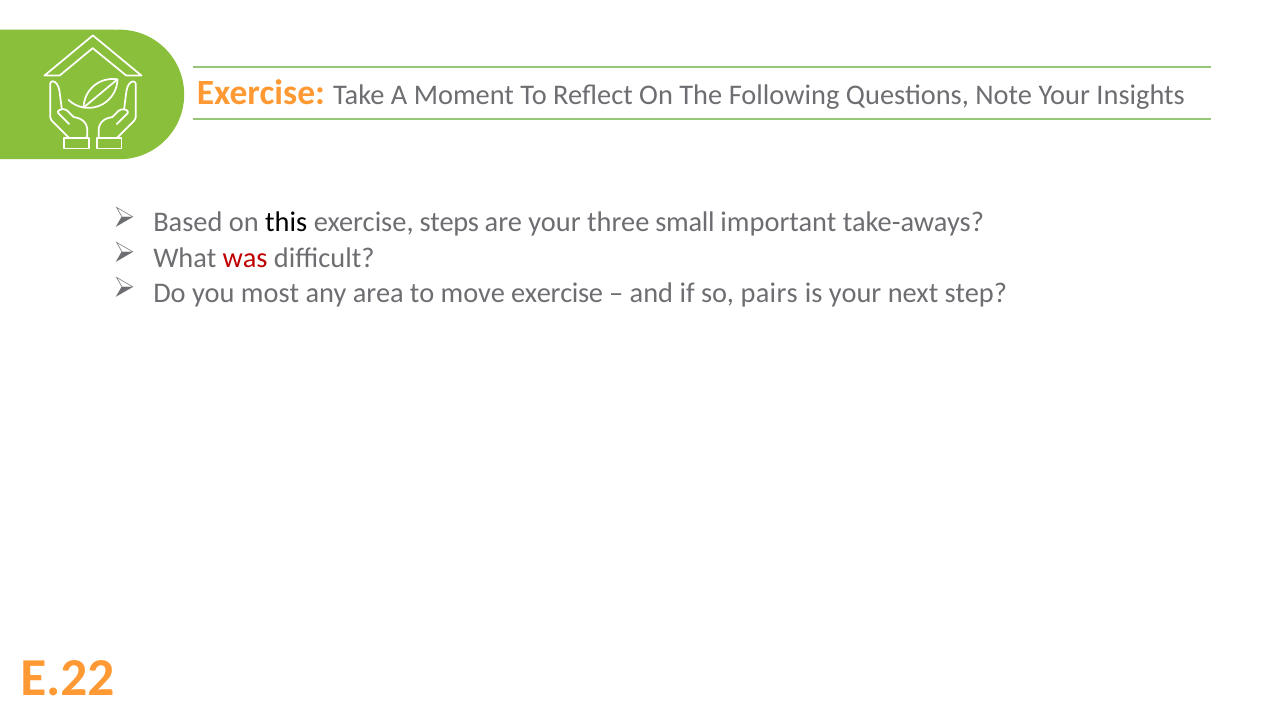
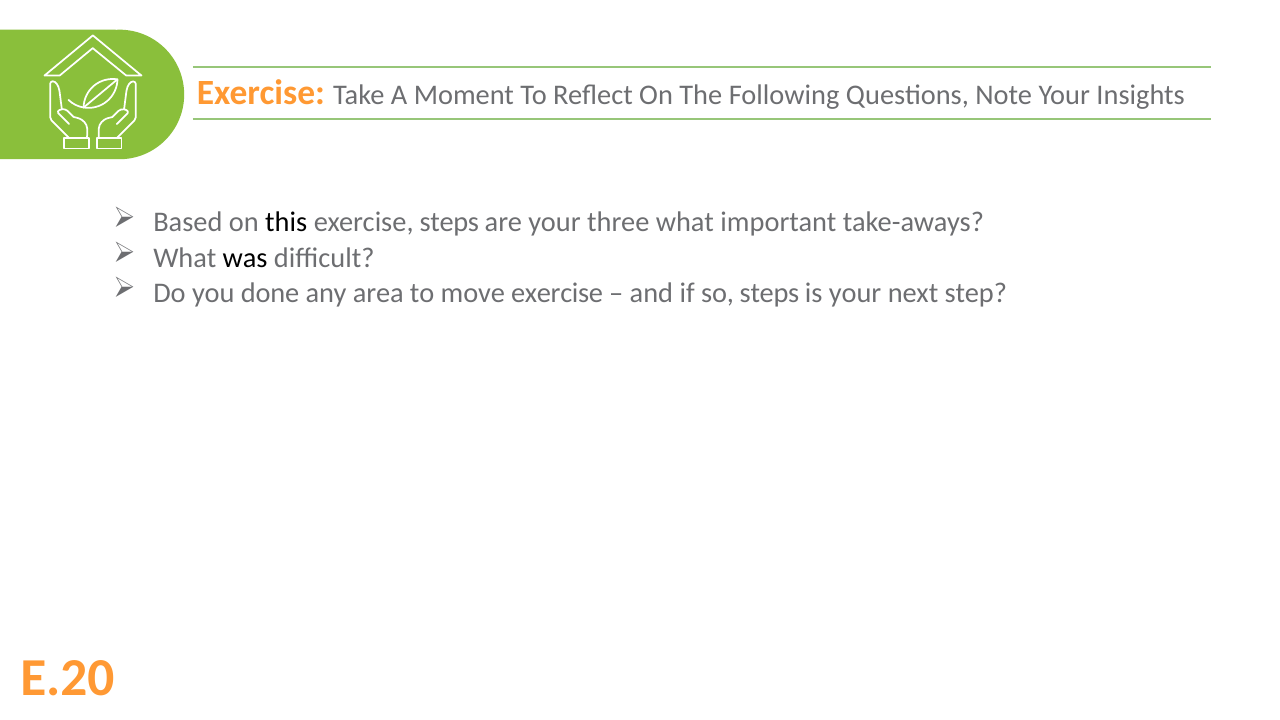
three small: small -> what (685, 222)
was colour: red -> black (245, 258)
most: most -> done (270, 293)
so pairs: pairs -> steps (769, 293)
E.22: E.22 -> E.20 (67, 678)
